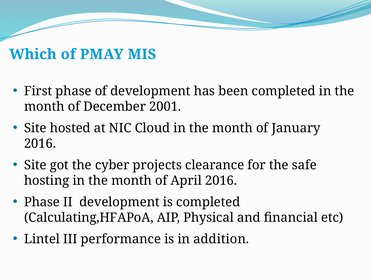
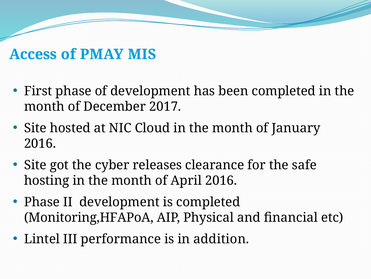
Which: Which -> Access (33, 54)
2001: 2001 -> 2017 (165, 106)
projects: projects -> releases (157, 165)
Calculating,HFAPoA: Calculating,HFAPoA -> Monitoring,HFAPoA (89, 217)
